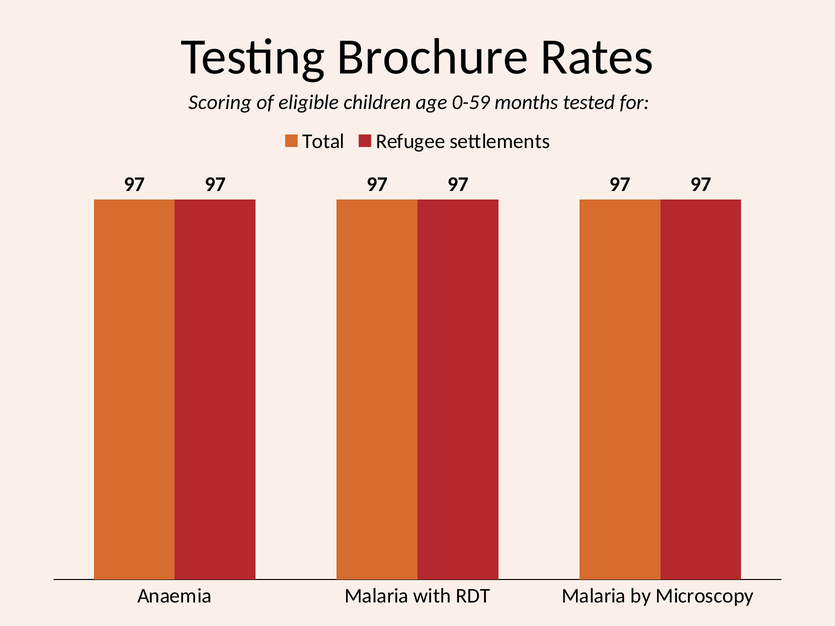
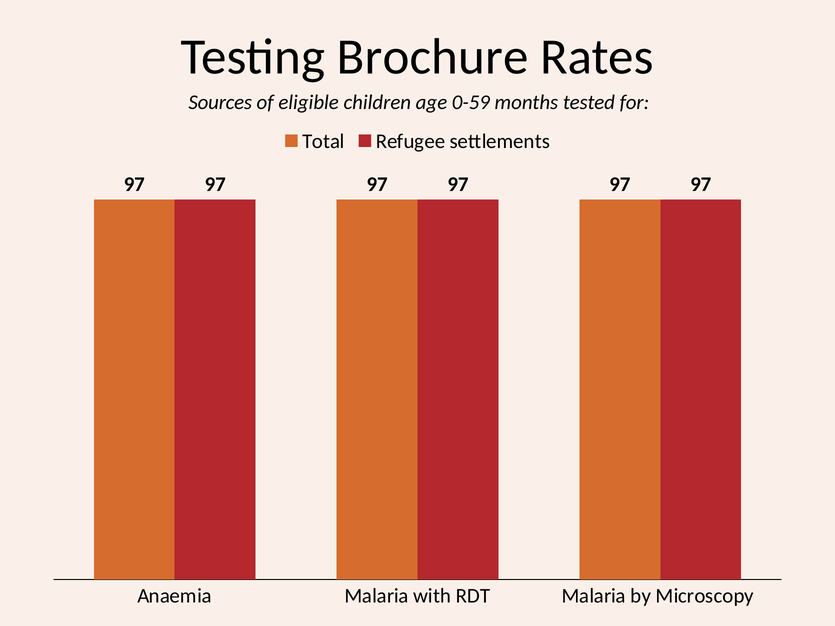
Scoring: Scoring -> Sources (220, 102)
